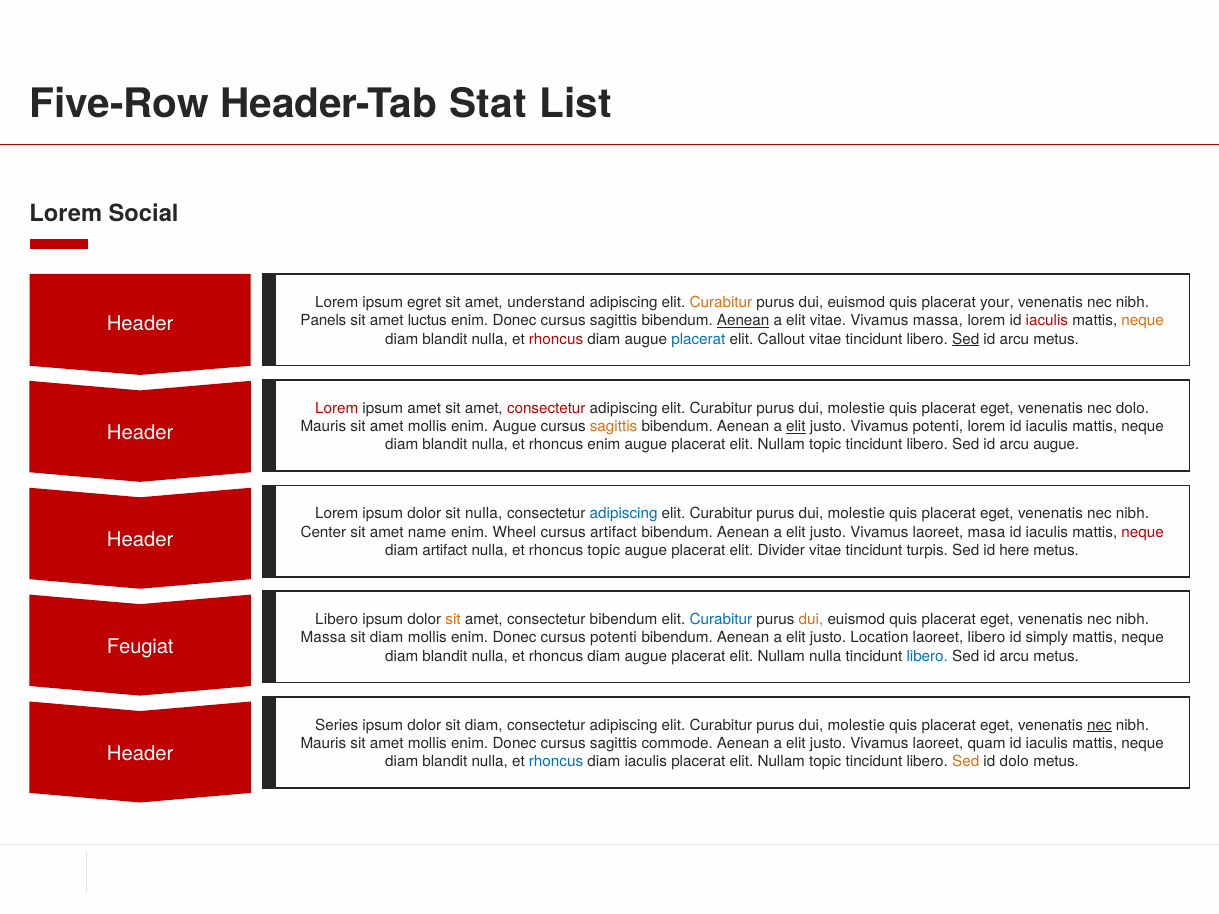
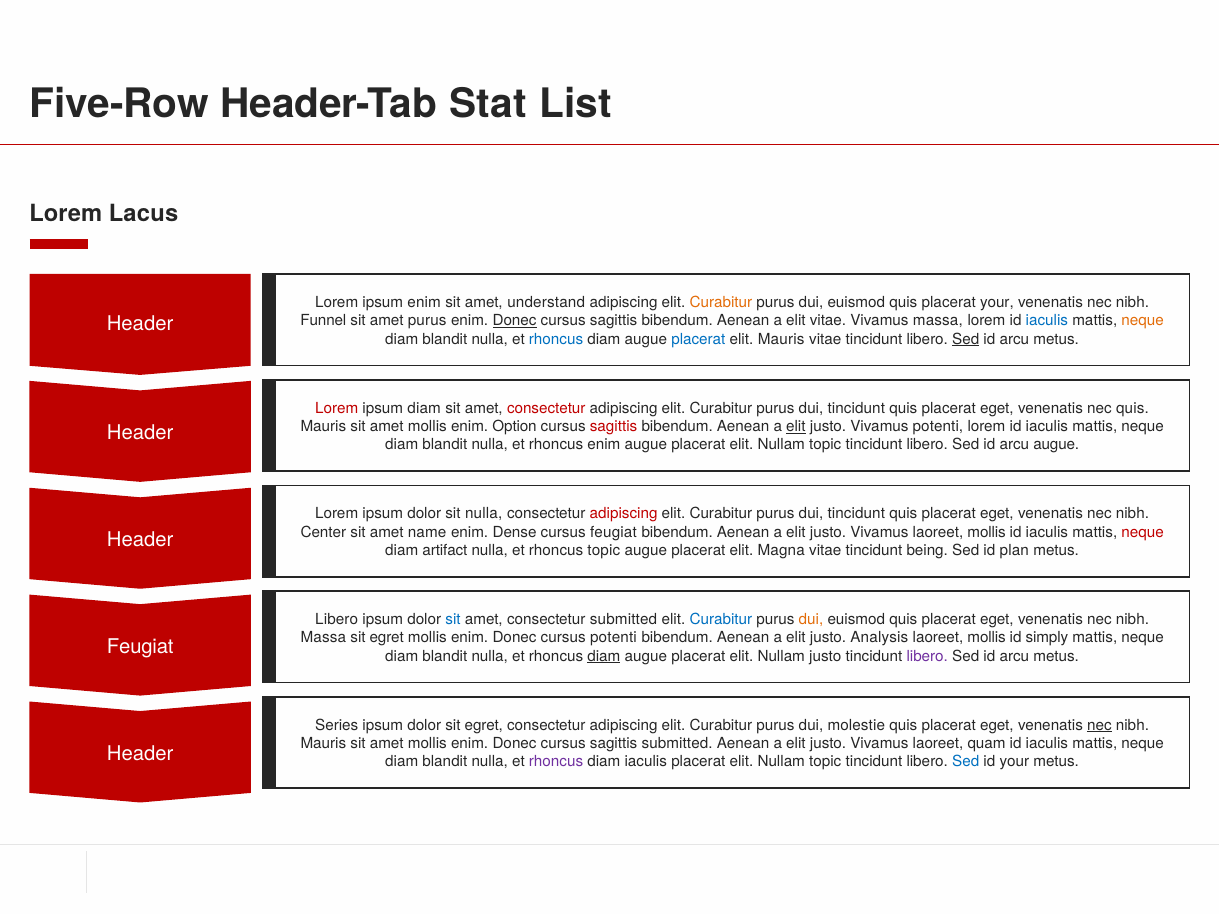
Social: Social -> Lacus (143, 214)
ipsum egret: egret -> enim (424, 303)
Panels: Panels -> Funnel (323, 321)
amet luctus: luctus -> purus (427, 321)
Donec underline: none -> present (515, 321)
Aenean underline: present -> none (743, 321)
iaculis colour: red -> blue (1047, 321)
rhoncus colour: red -> blue (556, 339)
elit Callout: Callout -> Mauris (781, 339)
ipsum amet: amet -> diam (424, 408)
molestie: molestie -> tincidunt (856, 408)
nec dolo: dolo -> quis (1132, 408)
mollis enim Augue: Augue -> Option (515, 427)
sagittis colour: orange -> red (614, 427)
adipiscing colour: blue -> red (624, 514)
molestie: molestie -> tincidunt (856, 514)
Wheel: Wheel -> Dense (515, 532)
cursus artifact: artifact -> feugiat (613, 532)
Vivamus laoreet masa: masa -> mollis (987, 532)
Divider: Divider -> Magna (781, 551)
turpis: turpis -> being (927, 551)
here: here -> plan (1014, 551)
sit colour: orange -> blue (453, 620)
consectetur bibendum: bibendum -> submitted (624, 620)
diam: diam -> egret (387, 638)
Location: Location -> Analysis (879, 638)
libero: libero -> mollis (987, 638)
diam underline: none -> present (604, 656)
Nullam nulla: nulla -> justo (825, 656)
libero colour: blue -> purple (927, 656)
dolor sit diam: diam -> egret (484, 725)
sagittis commode: commode -> submitted (677, 744)
rhoncus colour: blue -> purple (556, 762)
Sed colour: orange -> blue (966, 762)
id dolo: dolo -> your (1014, 762)
